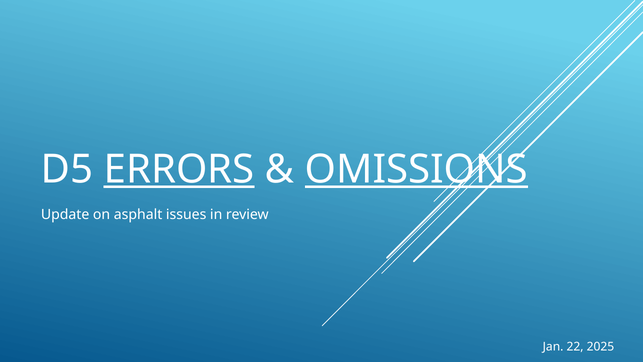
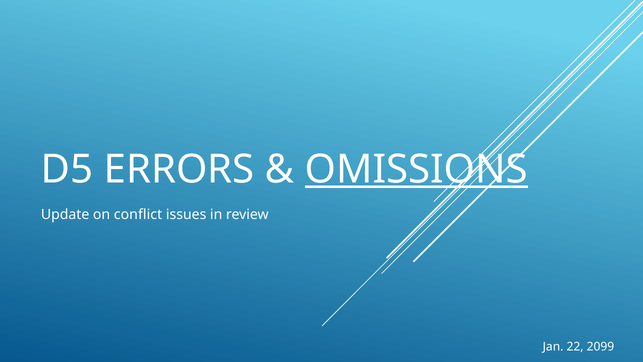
ERRORS underline: present -> none (179, 169)
asphalt: asphalt -> conflict (138, 215)
2025: 2025 -> 2099 (600, 347)
